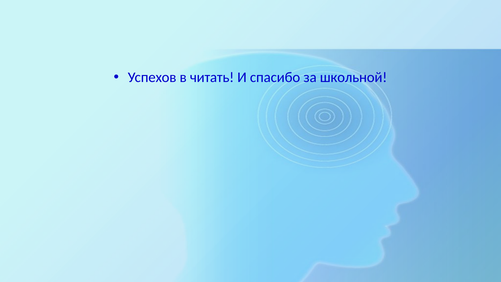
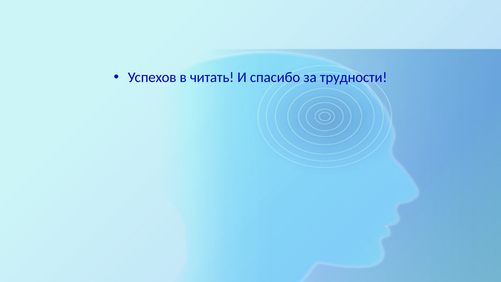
школьной: школьной -> трудности (354, 77)
